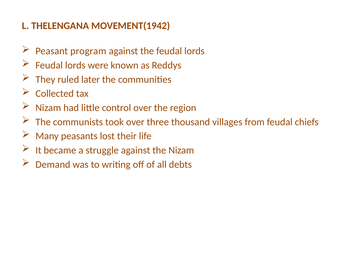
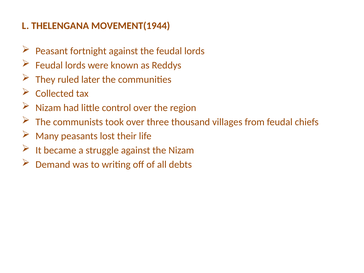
MOVEMENT(1942: MOVEMENT(1942 -> MOVEMENT(1944 (131, 26)
program: program -> fortnight (88, 51)
